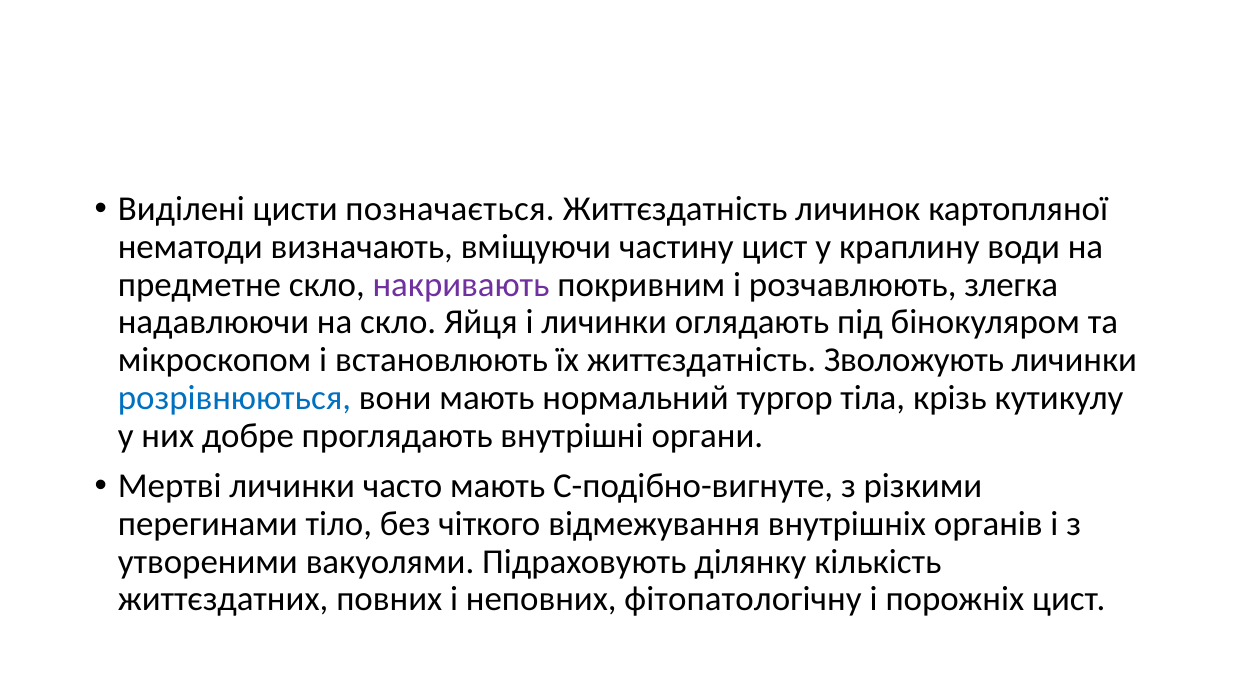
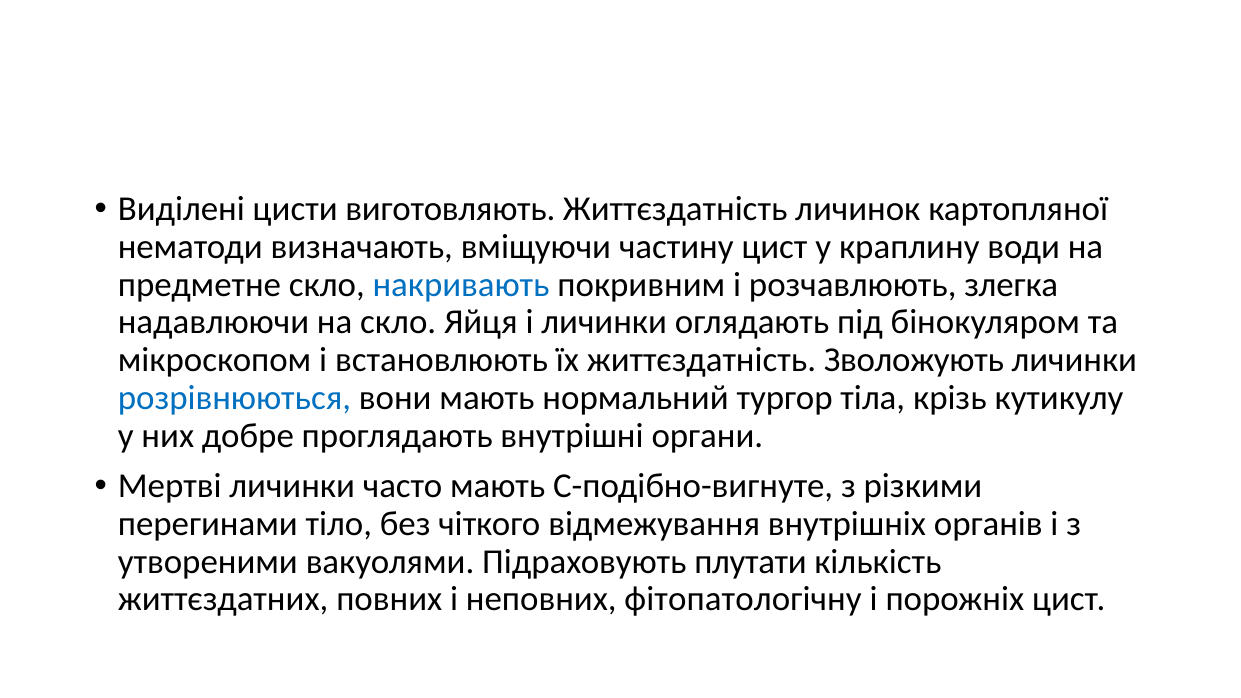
позначається: позначається -> виготовляють (450, 209)
накривають colour: purple -> blue (461, 285)
ділянку: ділянку -> плутати (751, 562)
